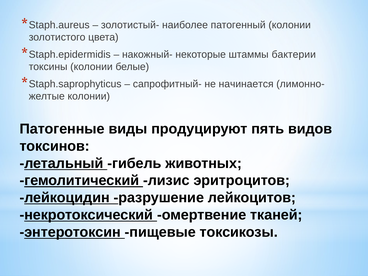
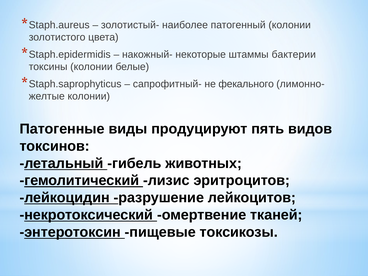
начинается: начинается -> фекального (246, 84)
